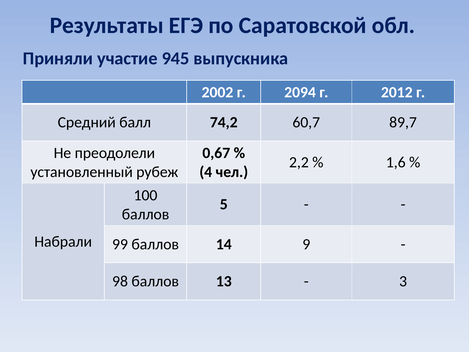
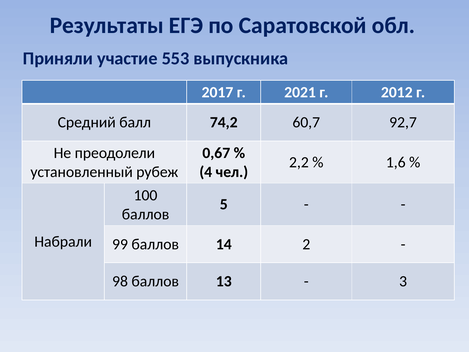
945: 945 -> 553 (176, 58)
2002: 2002 -> 2017 (217, 92)
2094: 2094 -> 2021 (300, 92)
89,7: 89,7 -> 92,7 (403, 122)
9: 9 -> 2 (306, 244)
